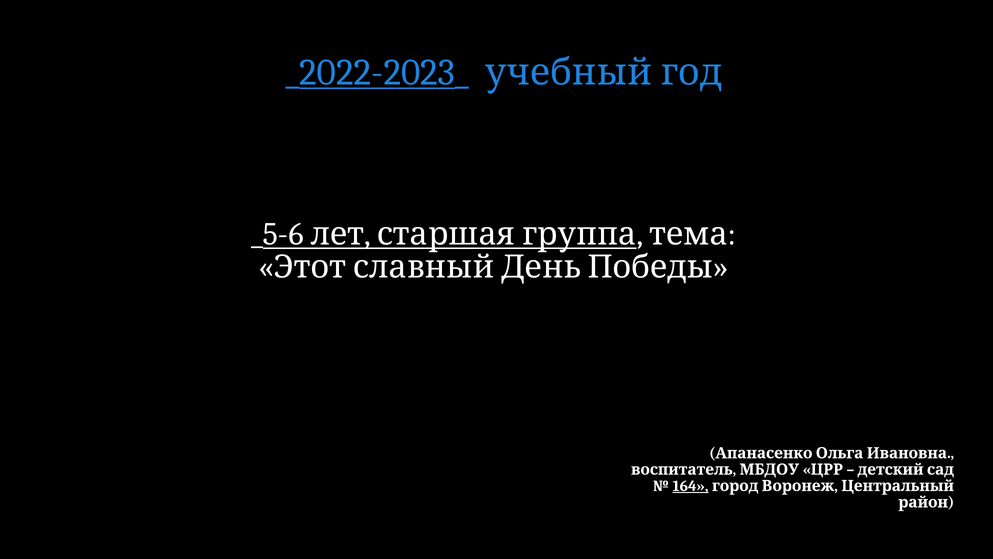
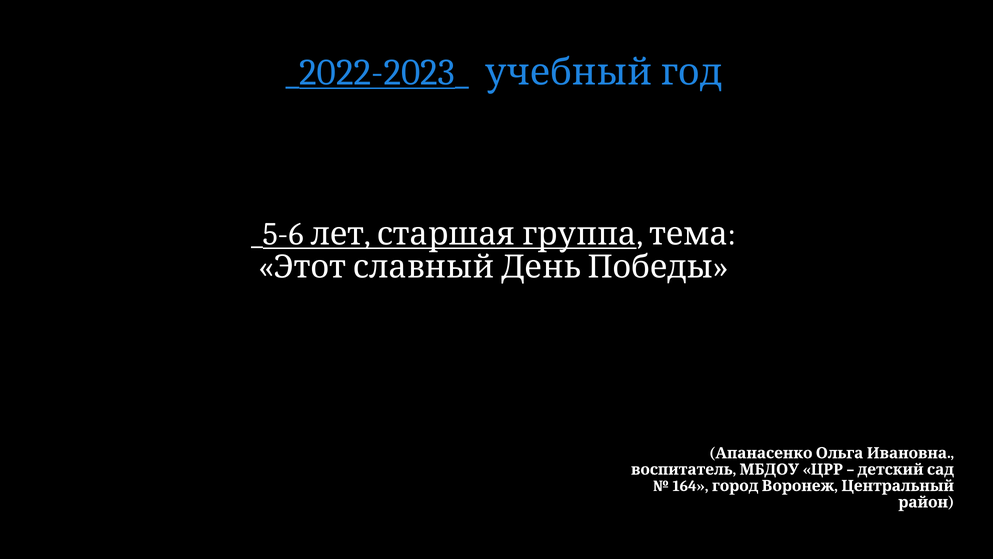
164 underline: present -> none (691, 486)
